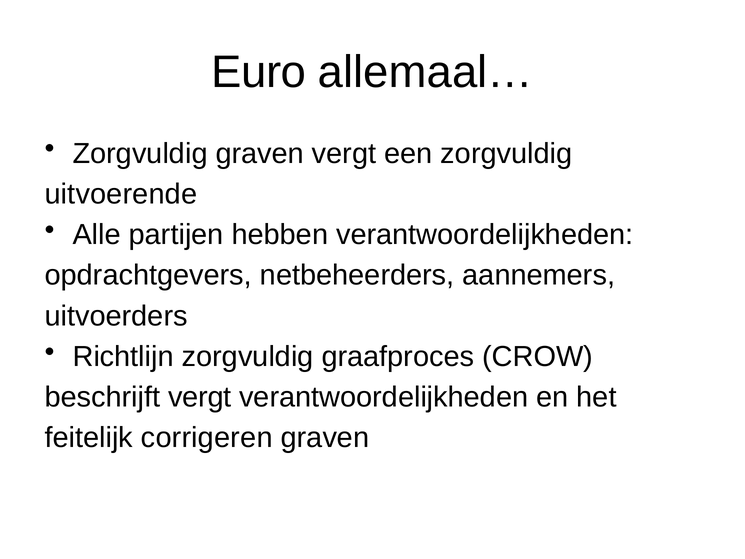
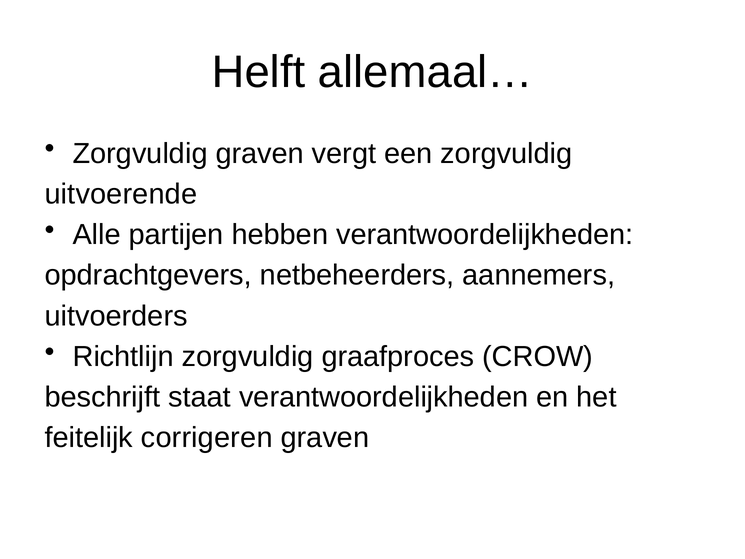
Euro: Euro -> Helft (258, 72)
beschrijft vergt: vergt -> staat (200, 397)
